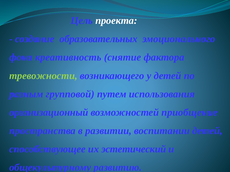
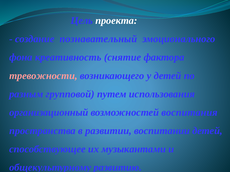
образовательных: образовательных -> познавательный (98, 39)
тревожности colour: light green -> pink (43, 76)
приобщение: приобщение -> воспитания (190, 113)
эстетический: эстетический -> музыкантами (134, 149)
